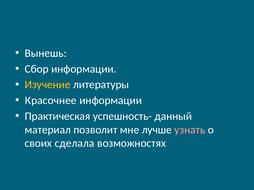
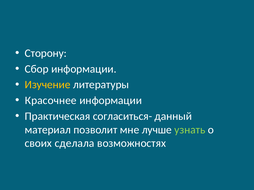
Вынешь: Вынешь -> Сторону (46, 53)
успешность-: успешность- -> согласиться- (122, 117)
узнать colour: pink -> light green (190, 130)
